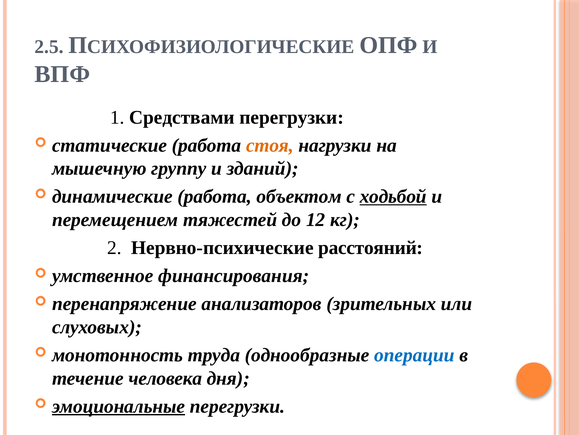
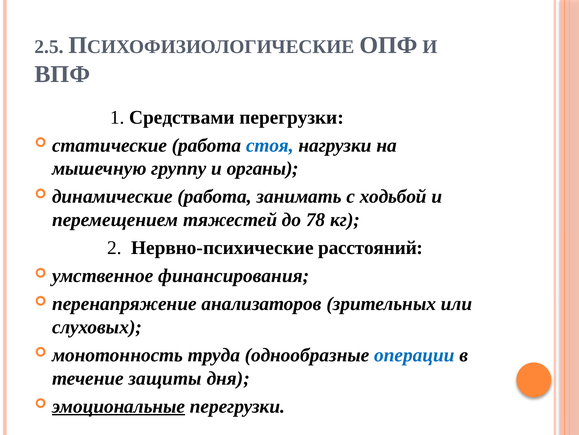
стоя colour: orange -> blue (270, 145)
зданий: зданий -> органы (263, 168)
объектом: объектом -> занимать (299, 196)
ходьбой underline: present -> none (393, 196)
12: 12 -> 78 (316, 219)
человека: человека -> защиты (165, 378)
